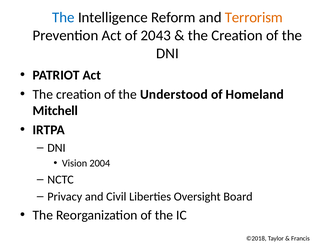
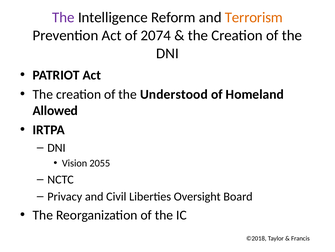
The colour: blue -> purple (63, 18)
2043: 2043 -> 2074 (156, 35)
Mitchell: Mitchell -> Allowed (55, 110)
2004: 2004 -> 2055 (100, 163)
